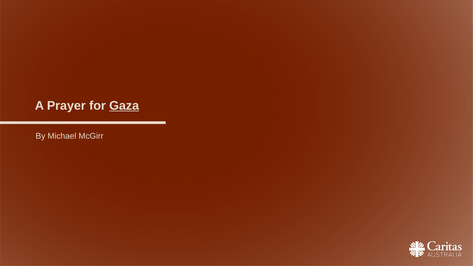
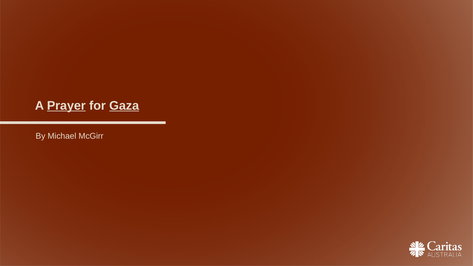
Prayer underline: none -> present (66, 106)
